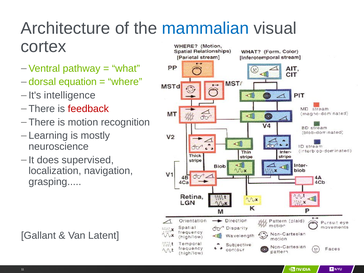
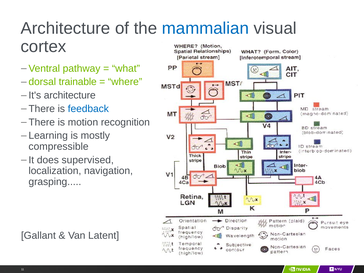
equation: equation -> trainable (78, 82)
It's intelligence: intelligence -> architecture (70, 95)
feedback colour: red -> blue (88, 109)
neuroscience: neuroscience -> compressible (59, 147)
